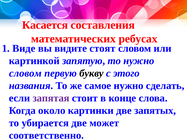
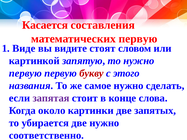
математических ребусах: ребусах -> первую (138, 39)
словом: словом -> первую (25, 73)
букву colour: black -> red (91, 73)
две может: может -> нужно (104, 123)
